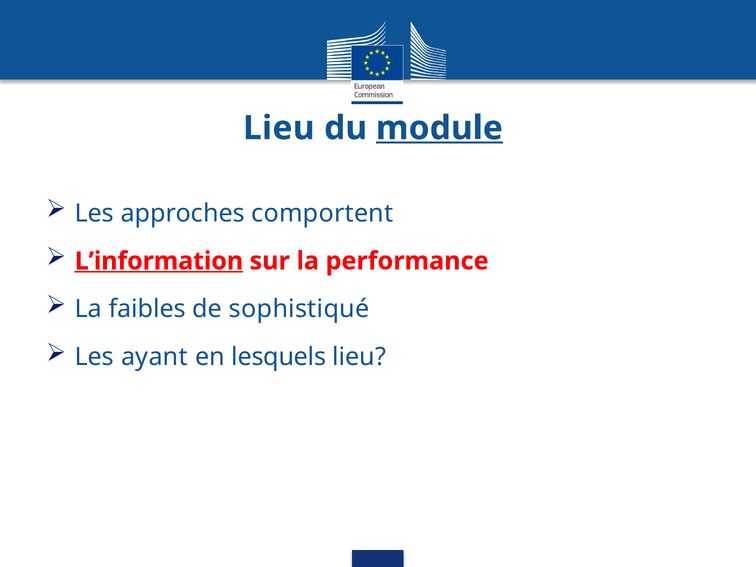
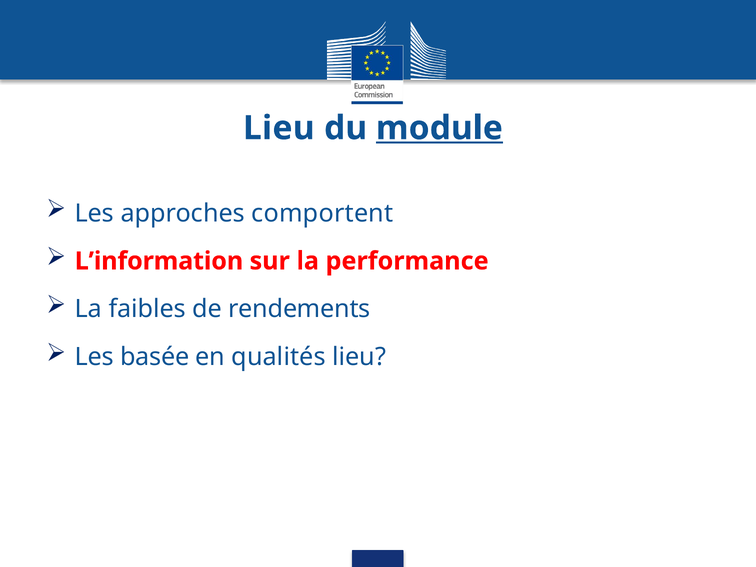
L’information underline: present -> none (159, 261)
sophistiqué: sophistiqué -> rendements (299, 309)
ayant: ayant -> basée (155, 357)
lesquels: lesquels -> qualités (279, 357)
